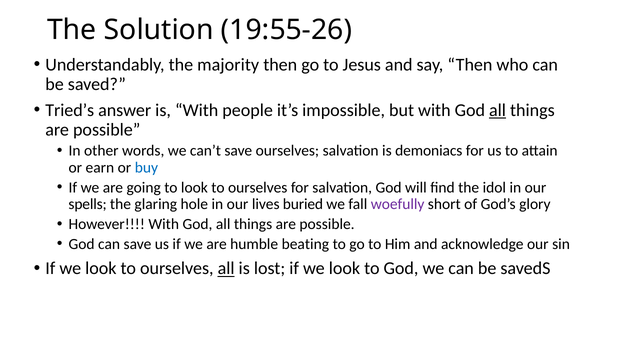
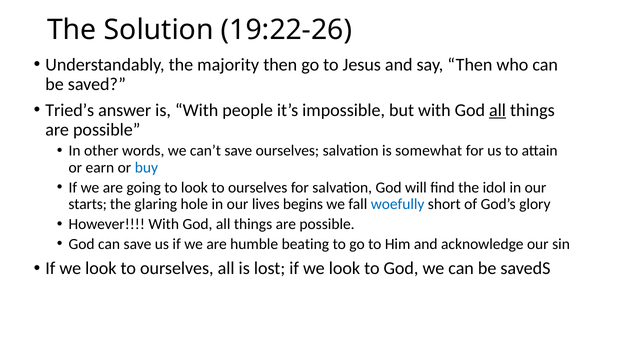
19:55-26: 19:55-26 -> 19:22-26 (287, 30)
demoniacs: demoniacs -> somewhat (429, 151)
spells: spells -> starts (88, 204)
buried: buried -> begins (303, 204)
woefully colour: purple -> blue (398, 204)
all underline: present -> none (226, 269)
